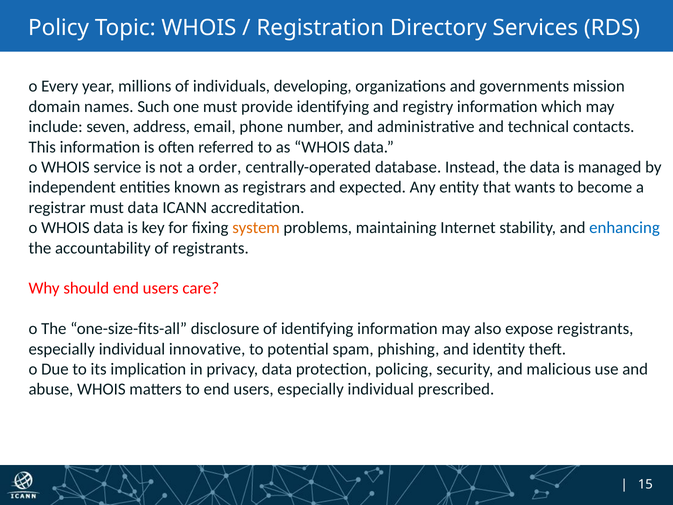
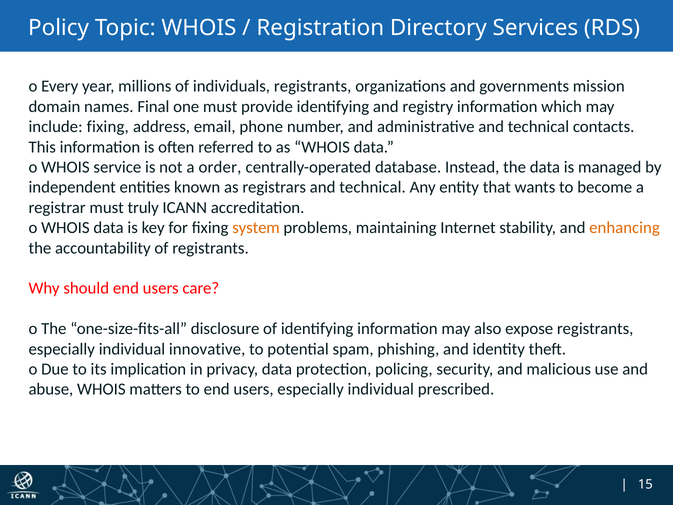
individuals developing: developing -> registrants (313, 86)
Such: Such -> Final (153, 106)
include seven: seven -> fixing (108, 127)
registrars and expected: expected -> technical (373, 187)
must data: data -> truly (143, 207)
enhancing colour: blue -> orange (625, 228)
